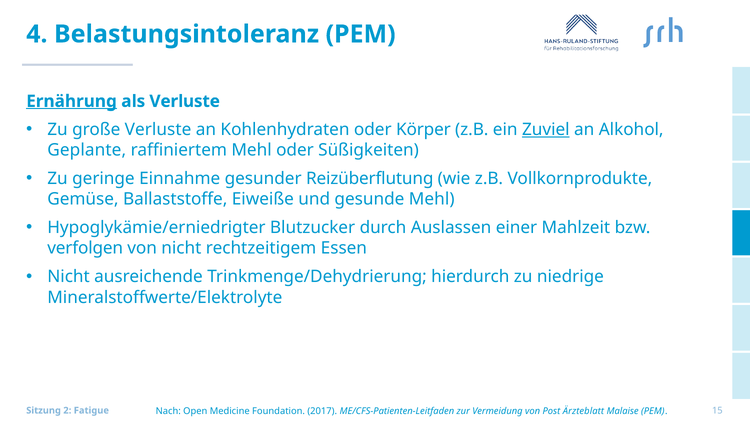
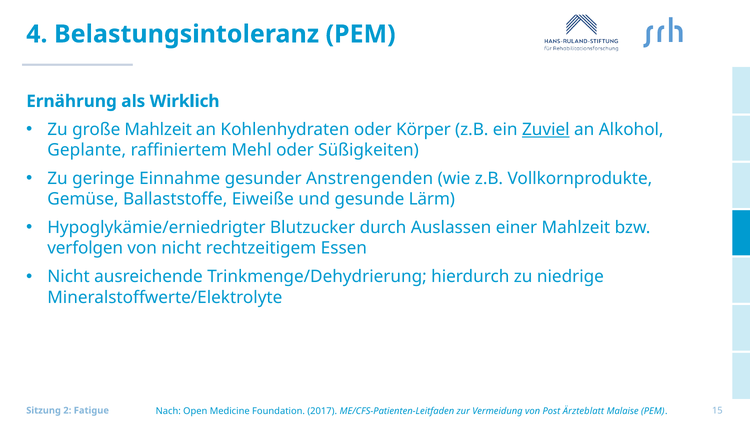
Ernährung underline: present -> none (72, 101)
als Verluste: Verluste -> Wirklich (185, 101)
große Verluste: Verluste -> Mahlzeit (158, 130)
Reizüberflutung: Reizüberflutung -> Anstrengenden (370, 179)
gesunde Mehl: Mehl -> Lärm (432, 199)
